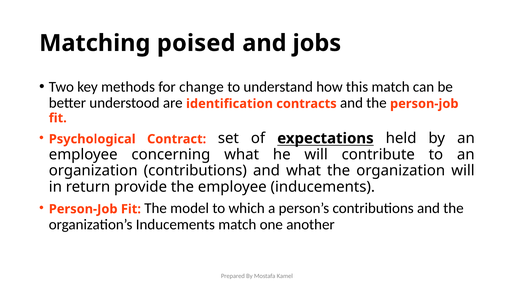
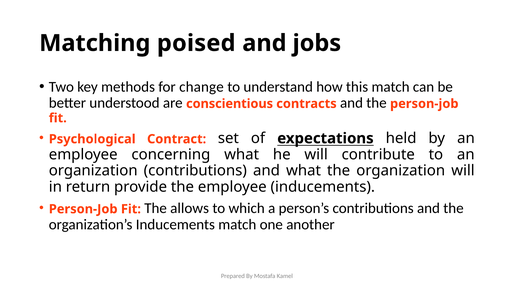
identification: identification -> conscientious (230, 104)
model: model -> allows (190, 208)
